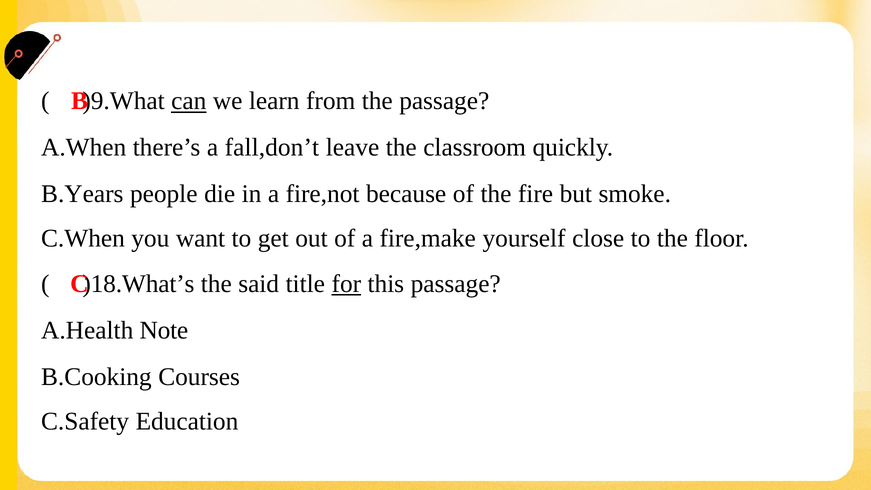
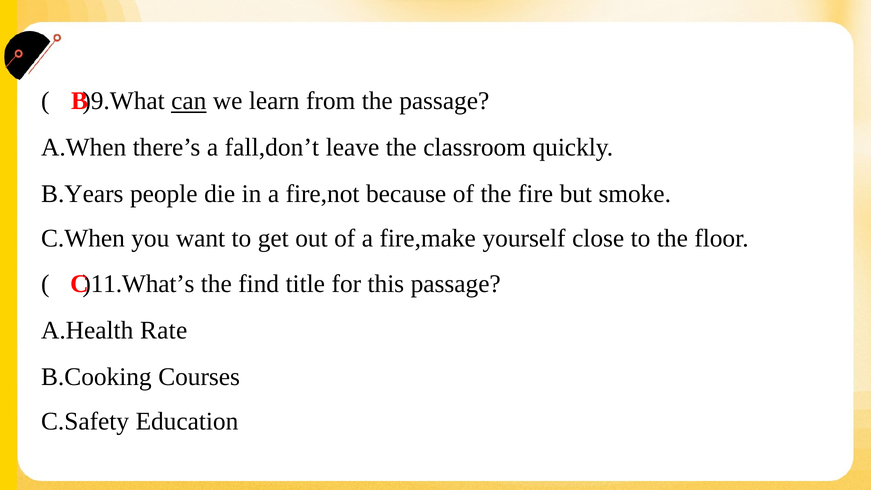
)18.What’s: )18.What’s -> )11.What’s (138, 284)
said: said -> find (259, 284)
for underline: present -> none (346, 284)
Note: Note -> Rate (164, 331)
